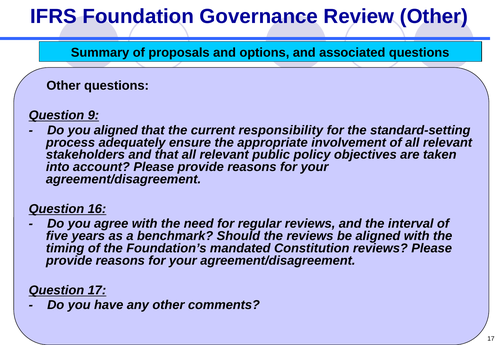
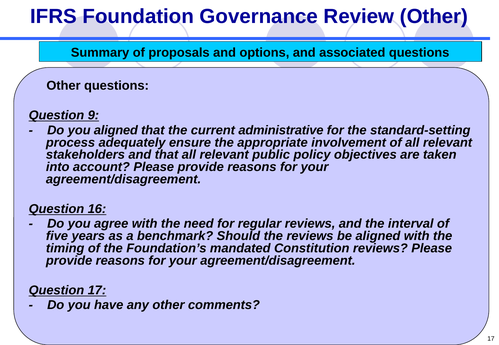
responsibility: responsibility -> administrative (281, 130)
